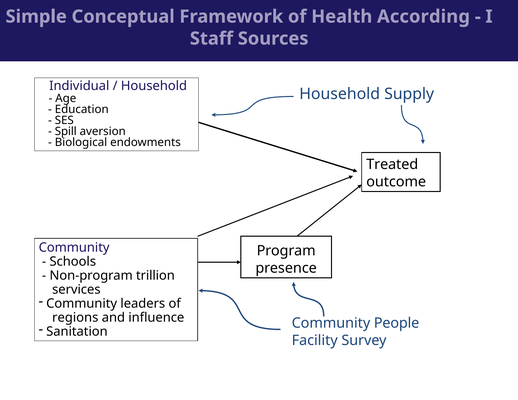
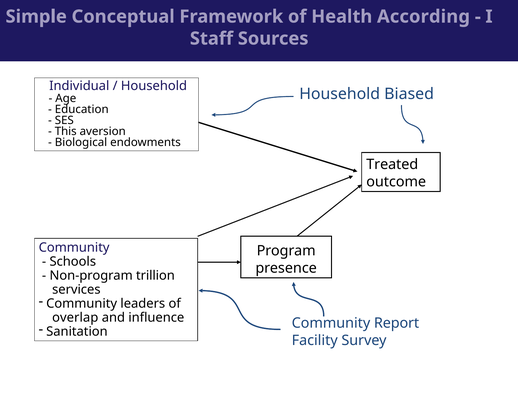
Supply: Supply -> Biased (409, 94)
Spill: Spill -> This (66, 132)
regions: regions -> overlap (75, 318)
People: People -> Report (397, 323)
